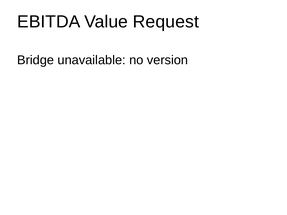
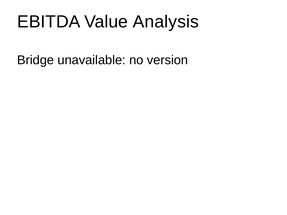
Request: Request -> Analysis (166, 22)
